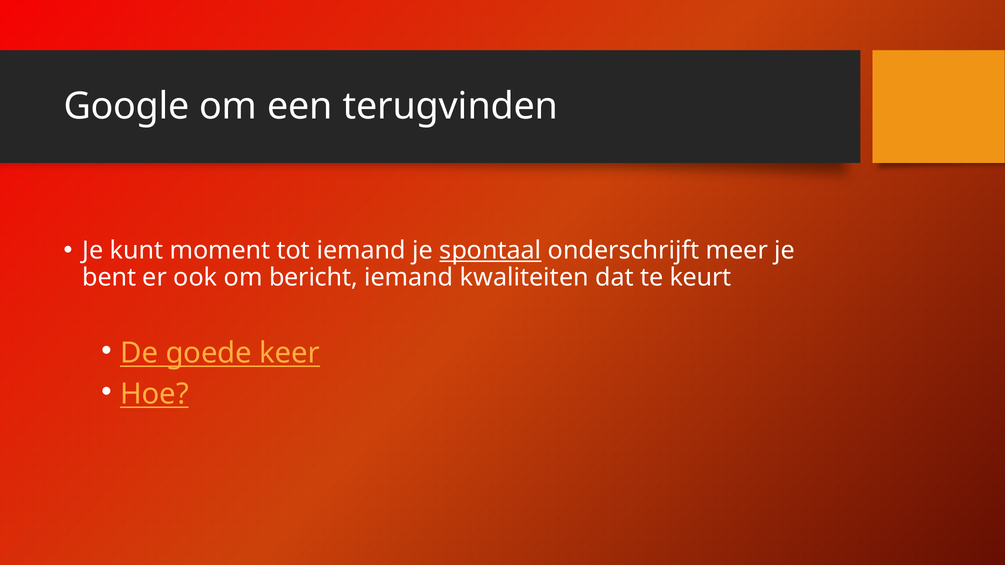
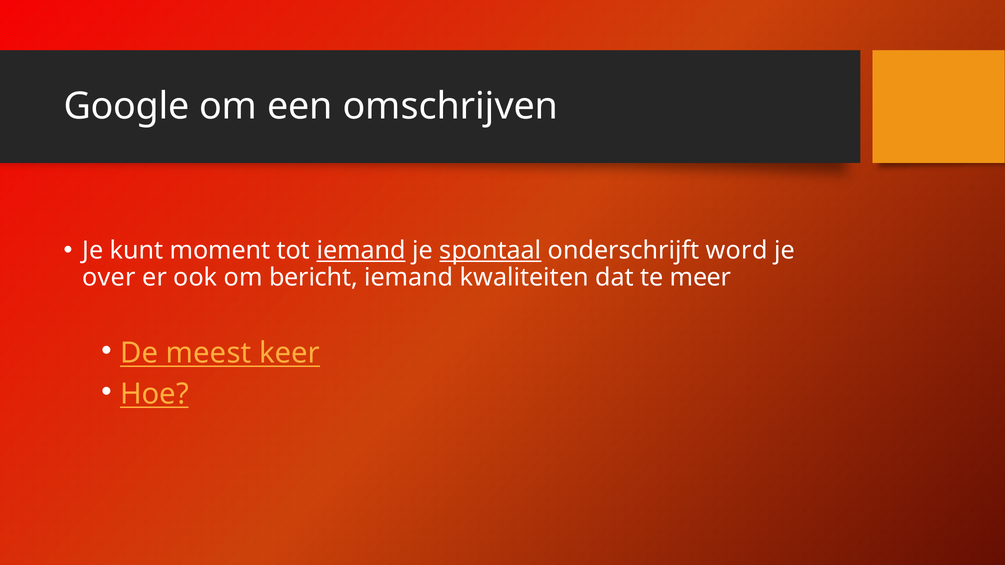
terugvinden: terugvinden -> omschrijven (450, 106)
iemand underline: none -> present (361, 250)
meer: meer -> word (737, 250)
bent: bent -> over (109, 278)
keurt: keurt -> meer (701, 278)
goede: goede -> meest (209, 353)
